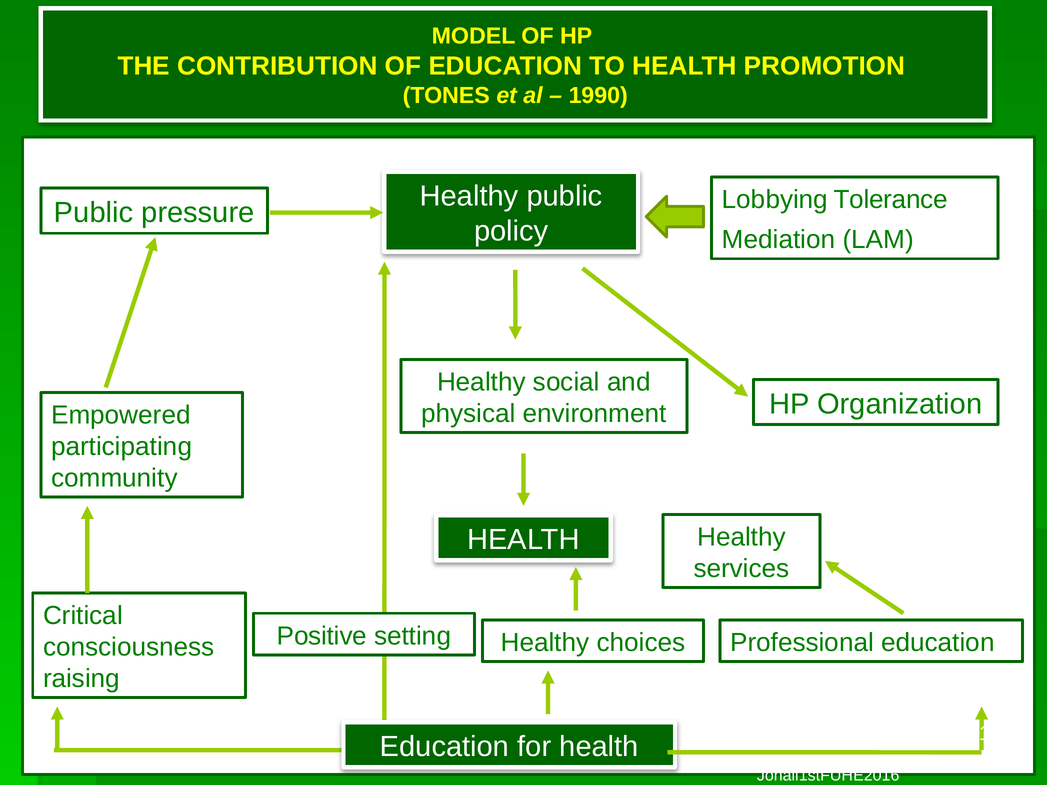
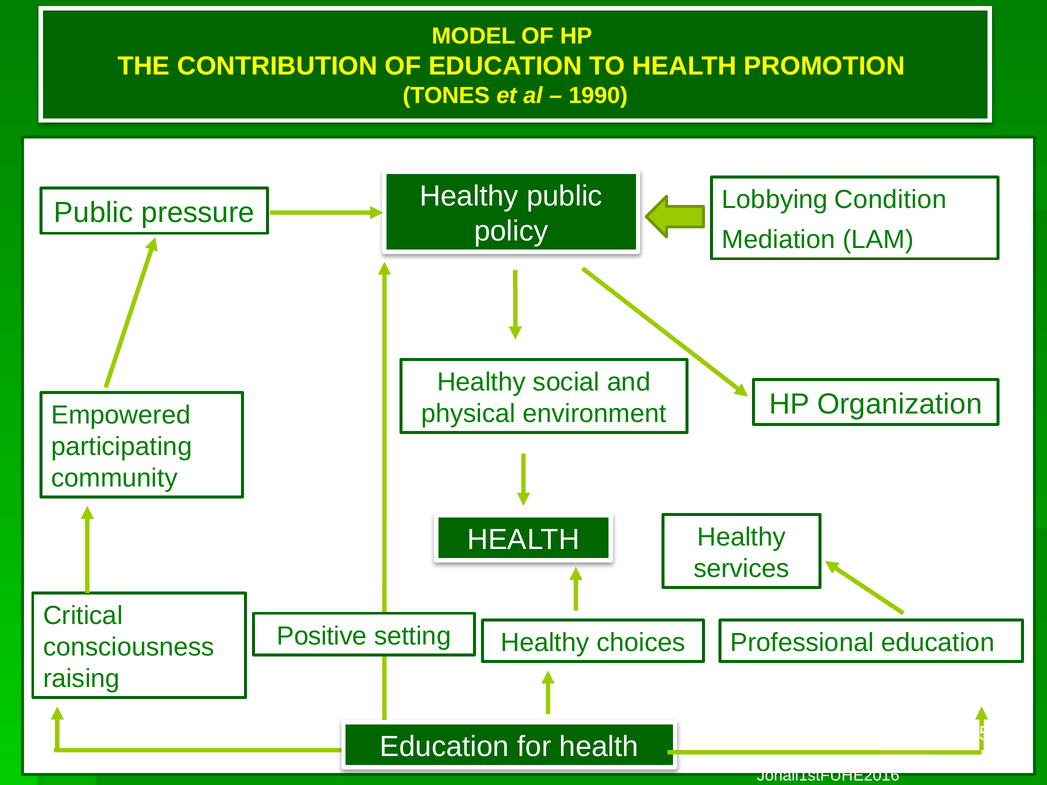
Tolerance: Tolerance -> Condition (890, 200)
19: 19 -> 55 (990, 734)
